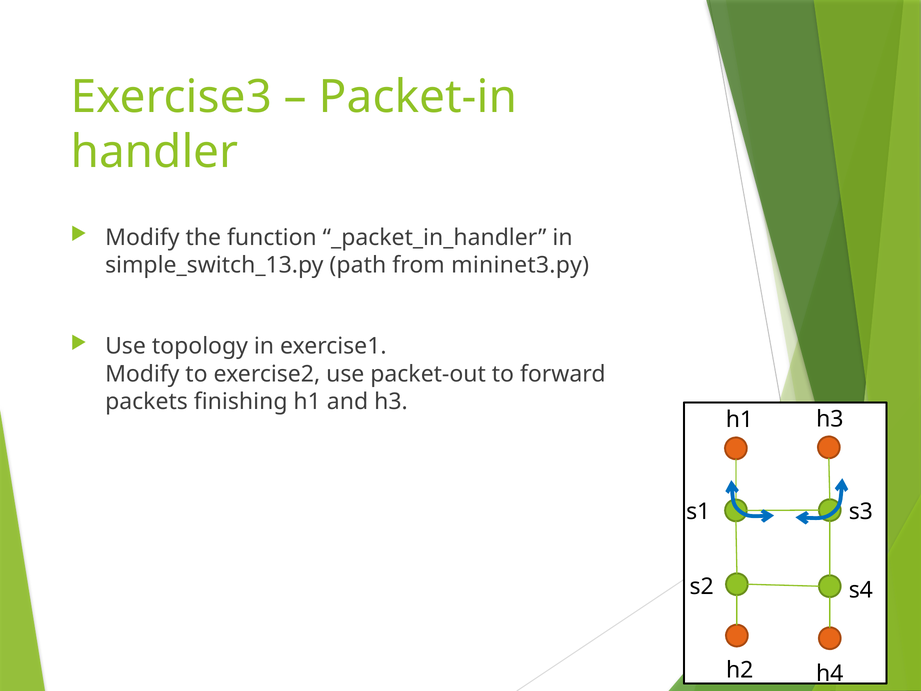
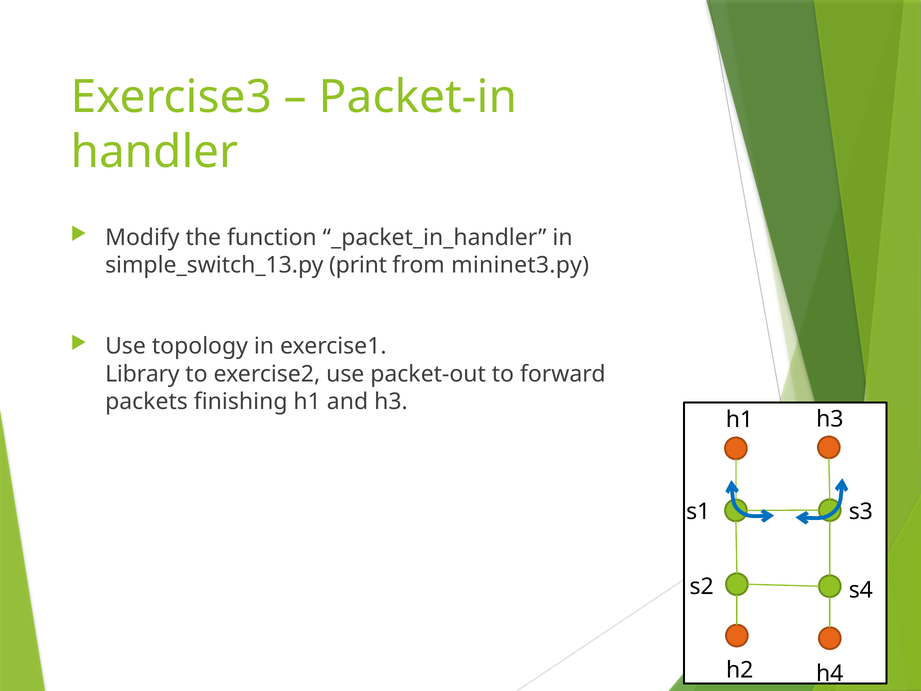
path: path -> print (358, 265)
Modify: Modify -> Library (142, 374)
